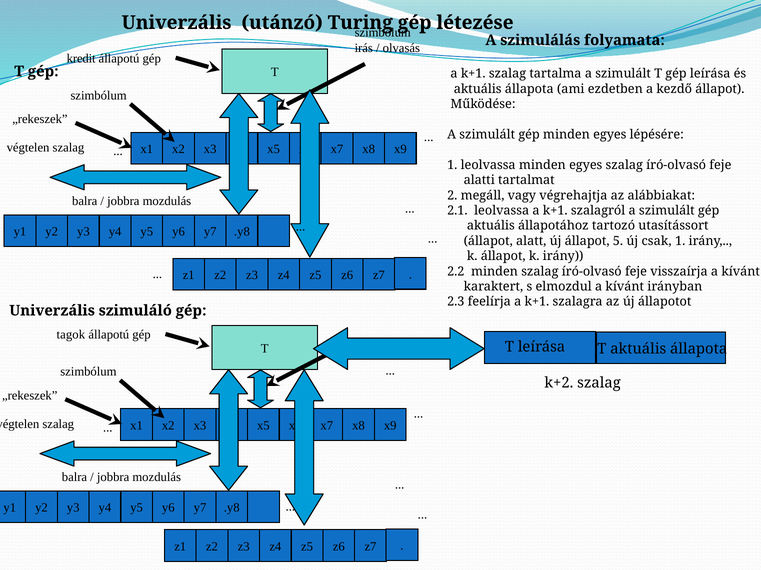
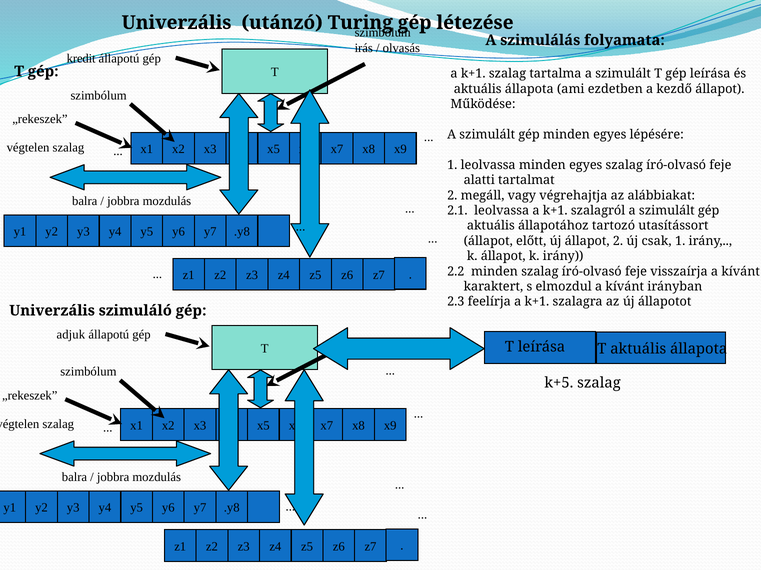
alatt: alatt -> előtt (531, 241)
állapot 5: 5 -> 2 (618, 241)
tagok: tagok -> adjuk (71, 335)
k+2: k+2 -> k+5 (559, 383)
